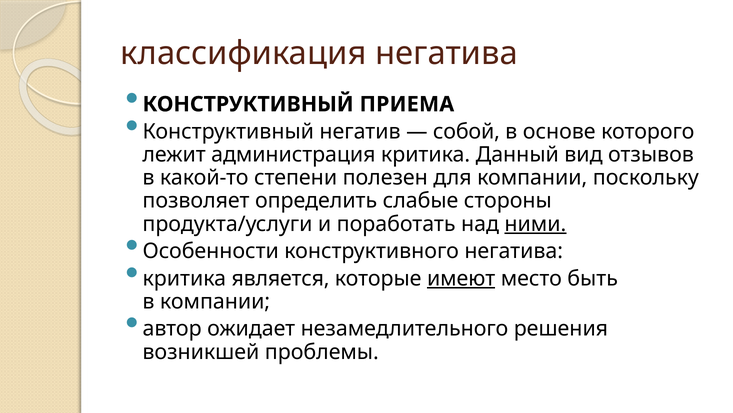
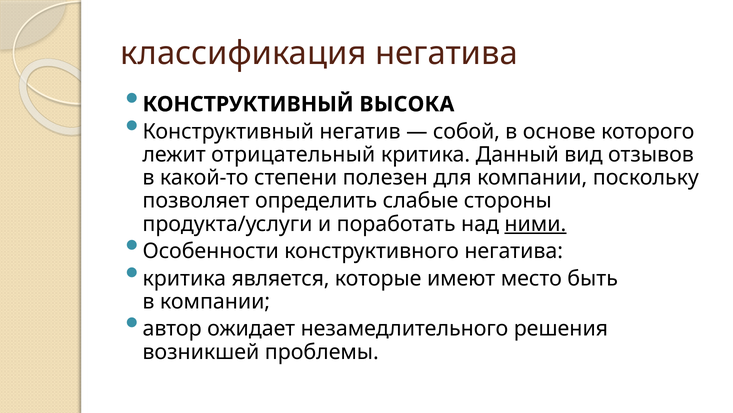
ПРИЕМА: ПРИЕМА -> ВЫСОКА (407, 104)
администрация: администрация -> отрицательный (293, 154)
имеют underline: present -> none (461, 278)
